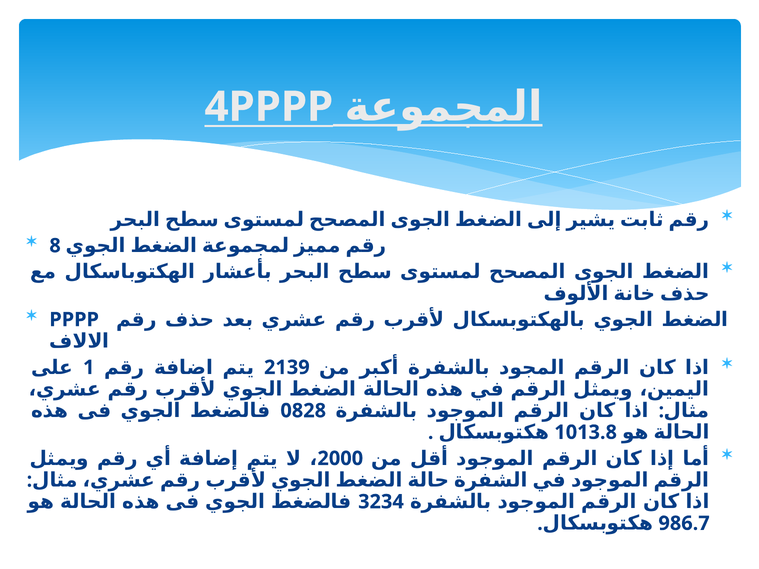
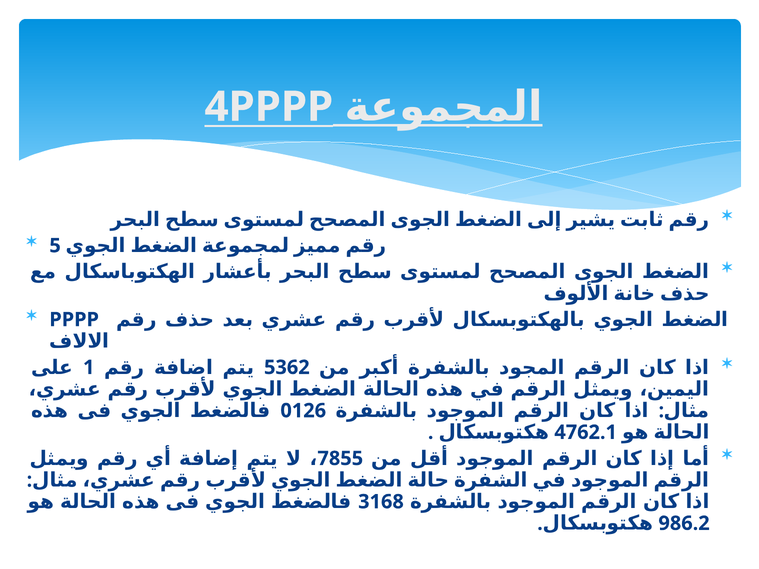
8: 8 -> 5 (55, 246)
2139: 2139 -> 5362 (287, 368)
0828: 0828 -> 0126 (303, 411)
1013.8: 1013.8 -> 4762.1 (586, 432)
2000: 2000 -> 7855 (340, 459)
3234: 3234 -> 3168 (381, 502)
986.7: 986.7 -> 986.2 (684, 524)
